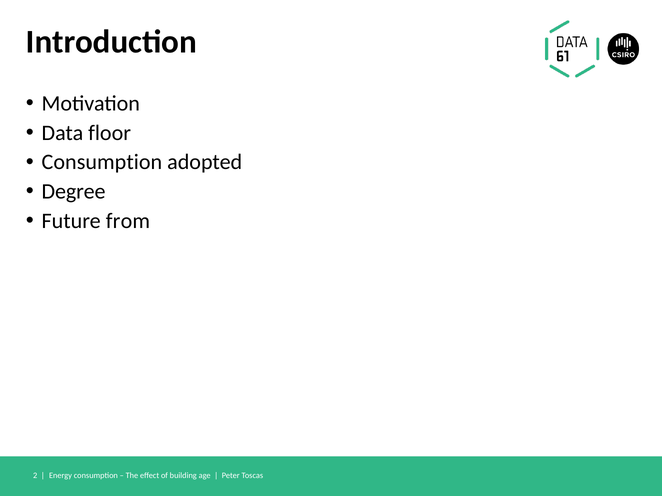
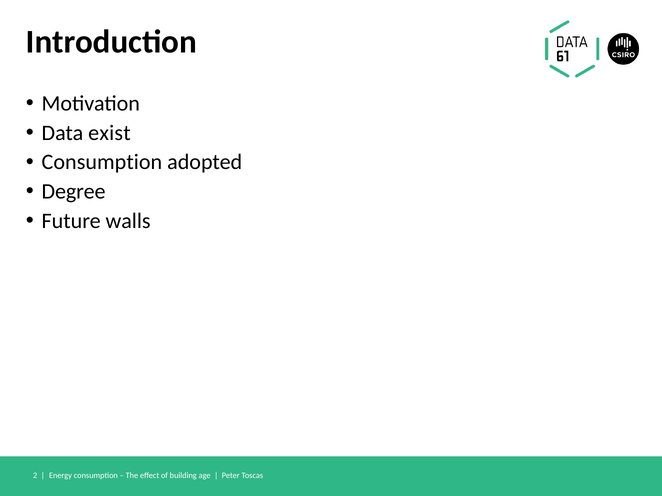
floor: floor -> exist (109, 133)
from: from -> walls (128, 221)
